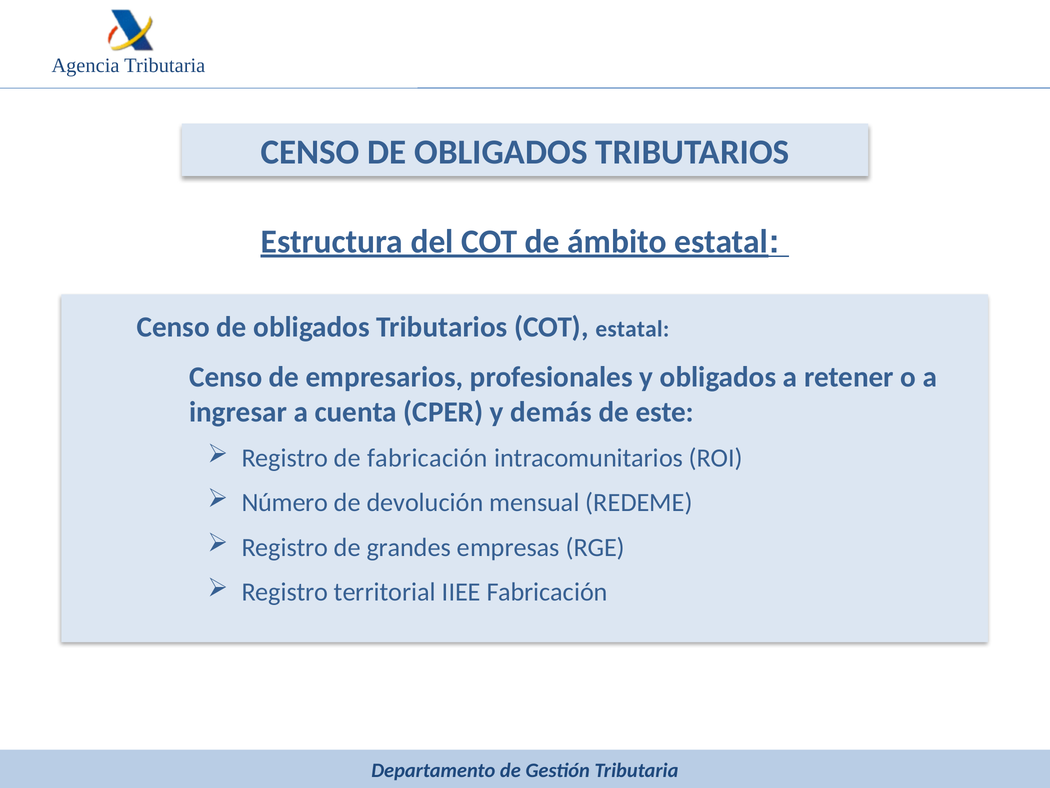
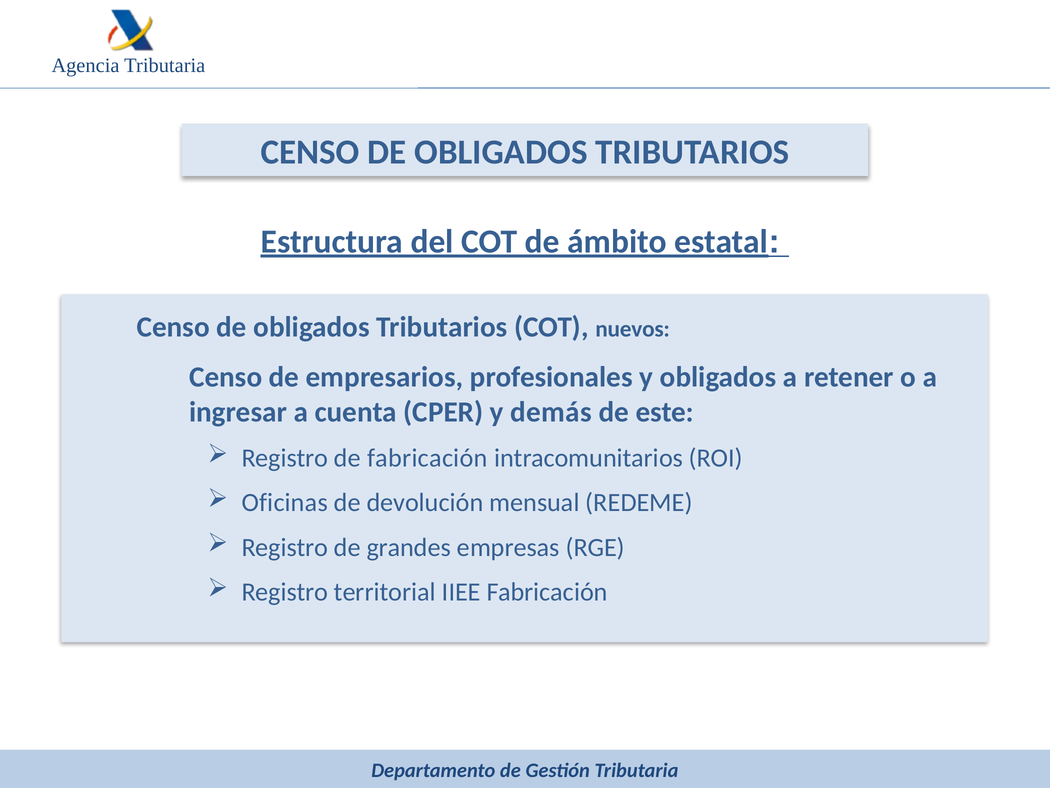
COT estatal: estatal -> nuevos (633, 329)
Número: Número -> Oficinas (285, 502)
